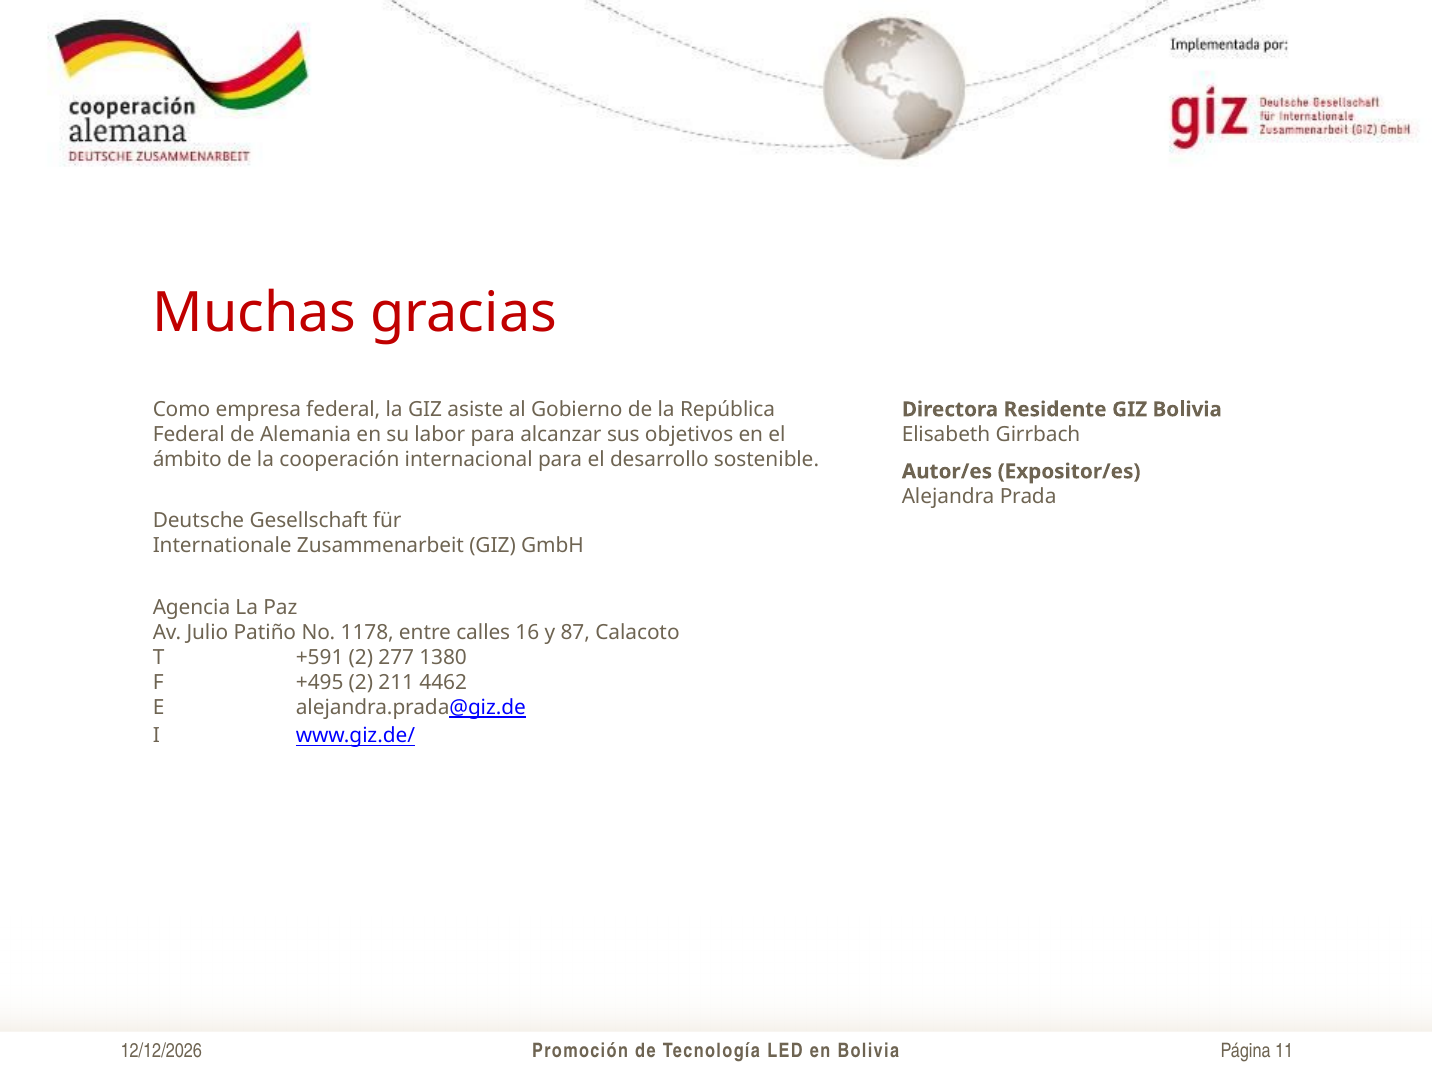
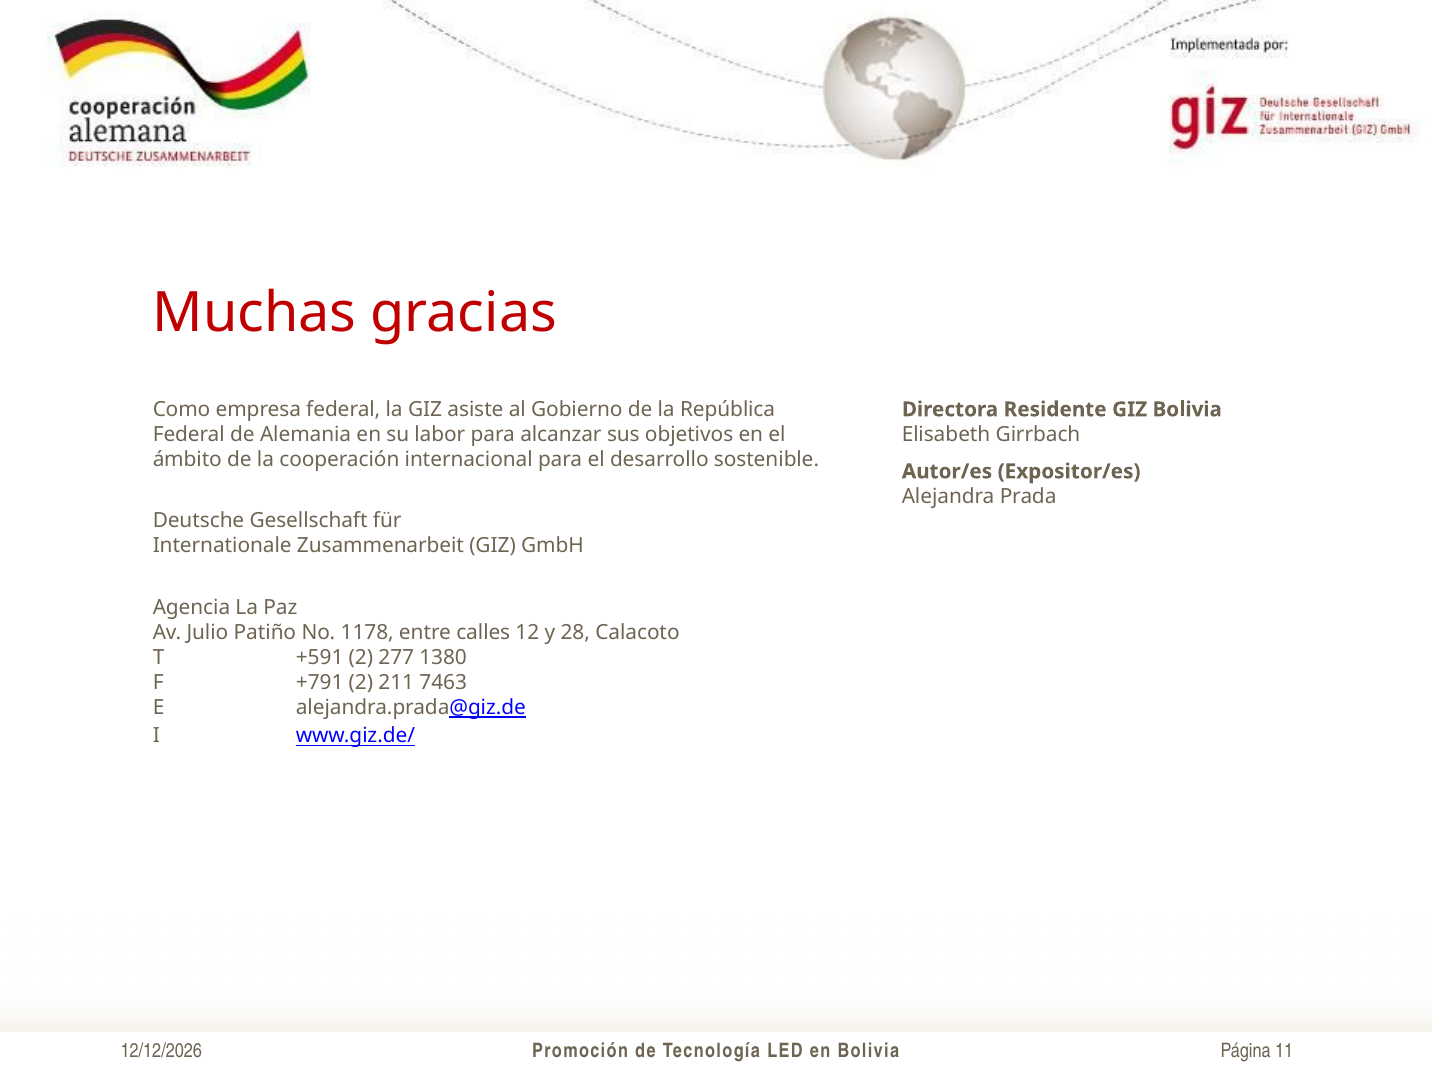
16: 16 -> 12 (527, 633)
87: 87 -> 28 (575, 633)
+495: +495 -> +791 (320, 682)
4462: 4462 -> 7463 (443, 682)
